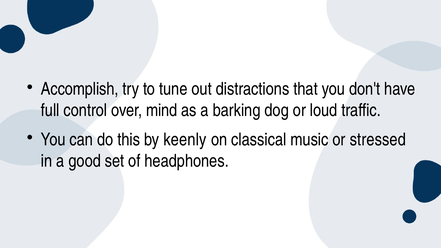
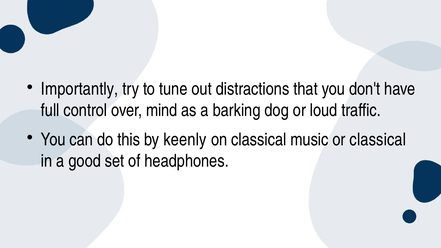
Accomplish: Accomplish -> Importantly (80, 89)
or stressed: stressed -> classical (378, 140)
